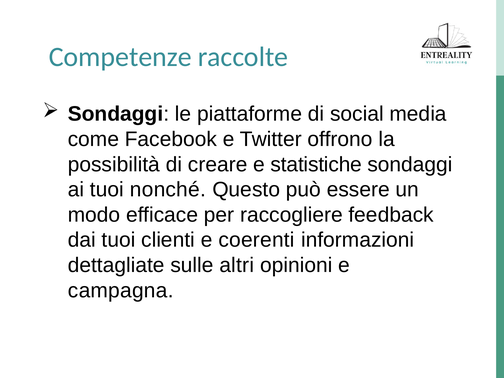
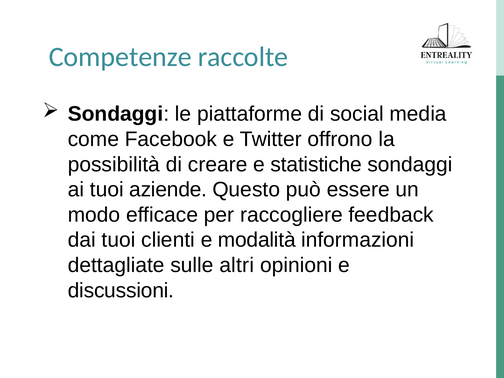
nonché: nonché -> aziende (168, 190)
coerenti: coerenti -> modalità (257, 240)
campagna: campagna -> discussioni (121, 290)
